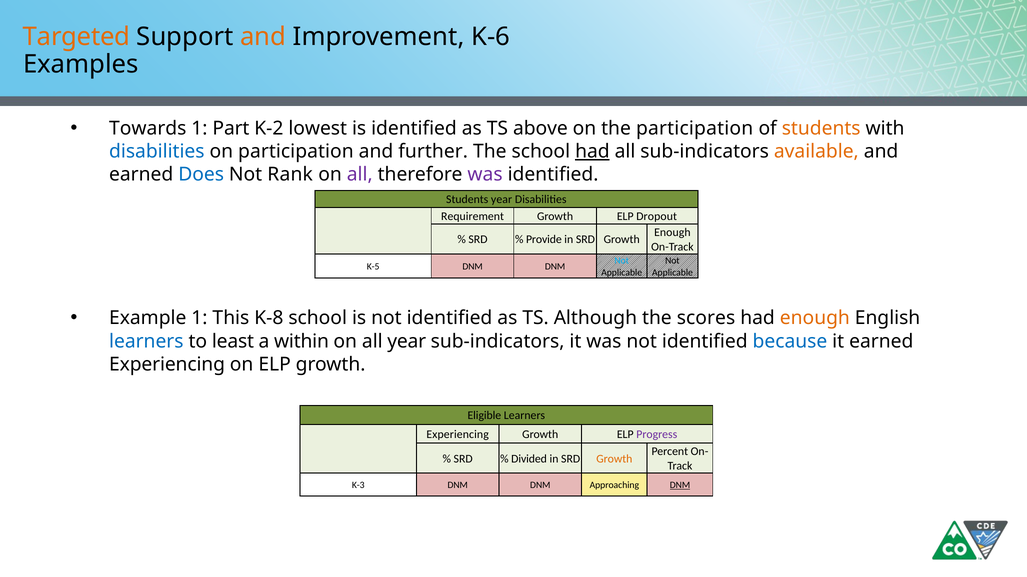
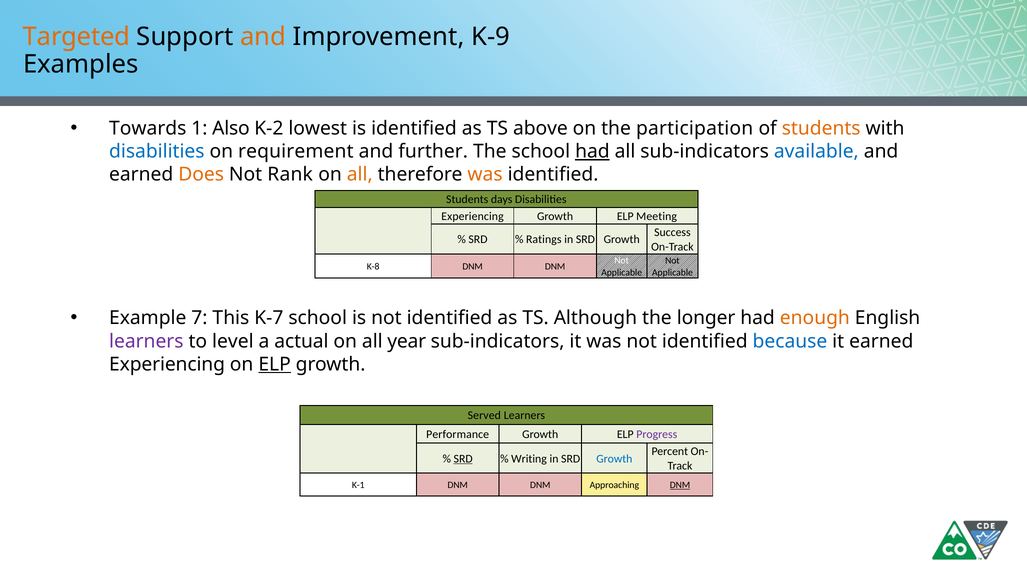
K-6: K-6 -> K-9 (491, 37)
Part: Part -> Also (231, 128)
on participation: participation -> requirement (296, 152)
available colour: orange -> blue (816, 152)
Does colour: blue -> orange (201, 175)
all colour: purple -> orange (360, 175)
was colour: purple -> orange (485, 175)
Students year: year -> days (502, 200)
Requirement: Requirement -> Experiencing (472, 217)
Dropout: Dropout -> Meeting (657, 217)
Enough: Enough -> Success (672, 233)
Provide: Provide -> Ratings (544, 240)
Not colour: light blue -> white (622, 261)
K-5: K-5 -> K-8 (373, 267)
Example 1: 1 -> 7 (199, 318)
K-8: K-8 -> K-7 (269, 318)
scores: scores -> longer (706, 318)
learners colour: blue -> purple (146, 342)
least: least -> level (233, 342)
within: within -> actual (301, 342)
ELP underline: none -> present (275, 365)
Eligible: Eligible -> Served (484, 416)
Experiencing: Experiencing -> Performance (458, 435)
SRD underline: none -> present (463, 459)
Divided: Divided -> Writing (529, 459)
Growth colour: orange -> blue (614, 459)
K-3: K-3 -> K-1 (358, 486)
